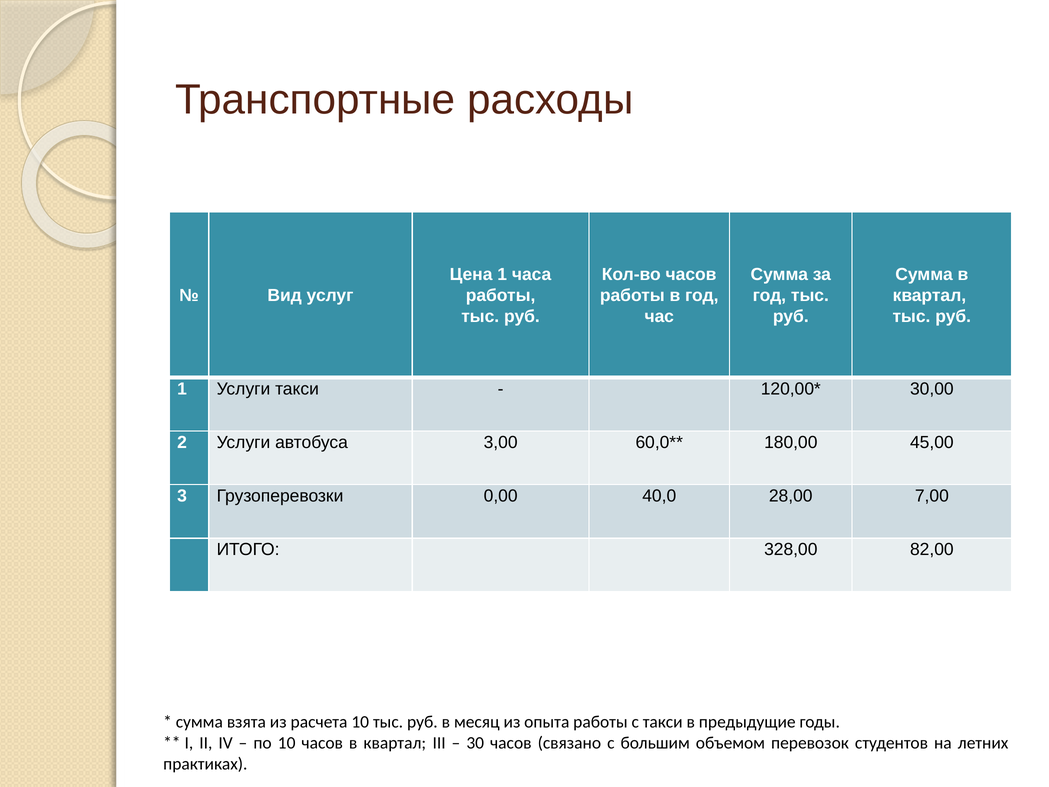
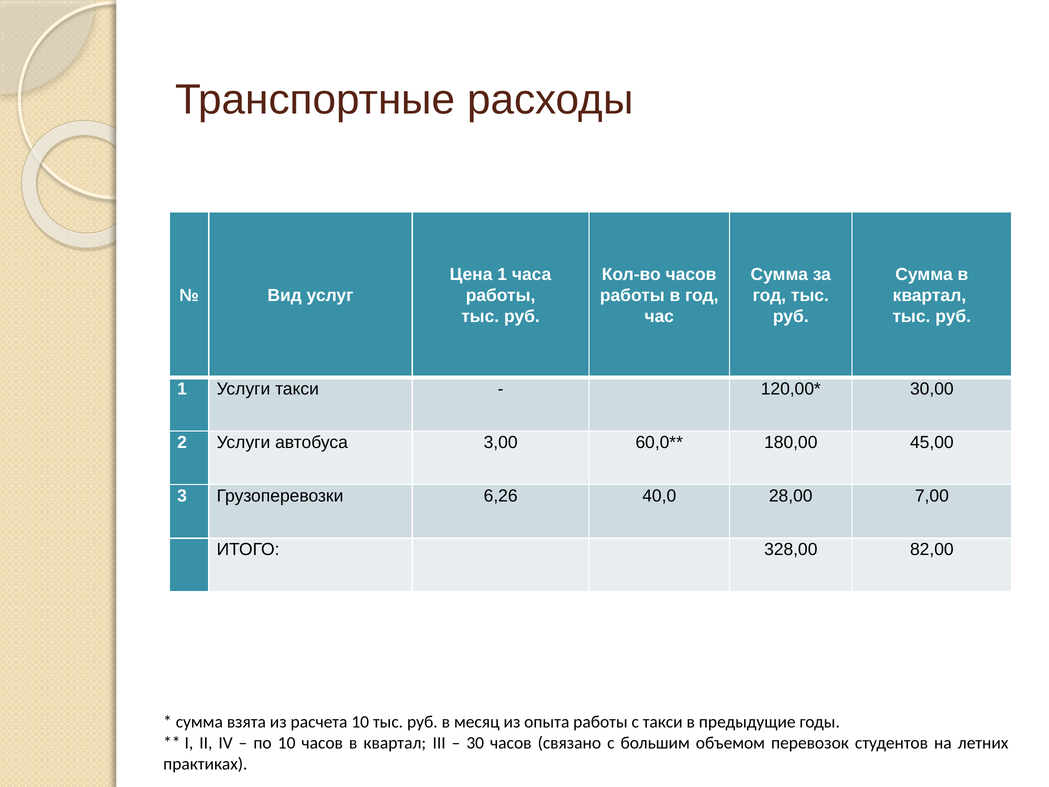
0,00: 0,00 -> 6,26 (501, 496)
